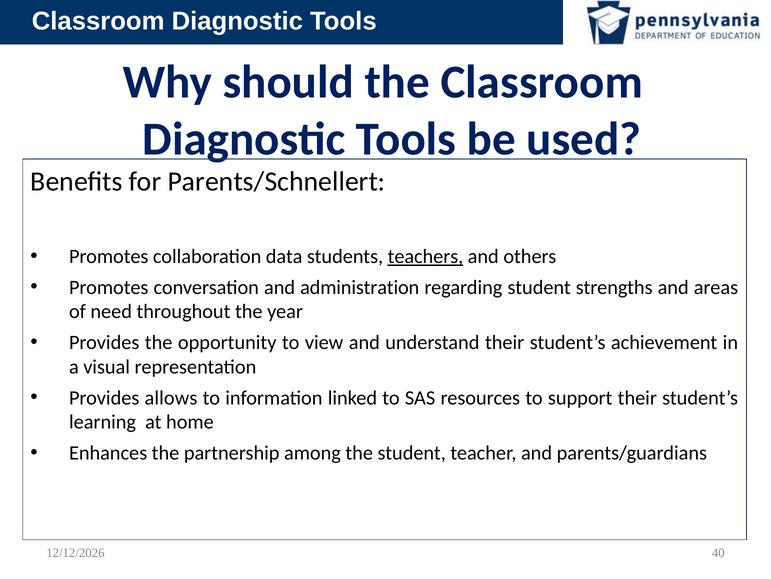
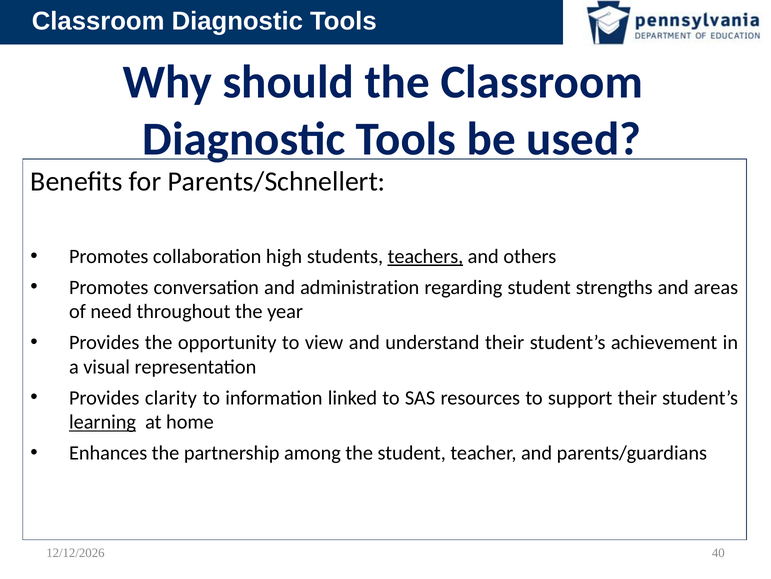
data: data -> high (284, 256)
allows: allows -> clarity (171, 397)
learning underline: none -> present (103, 422)
